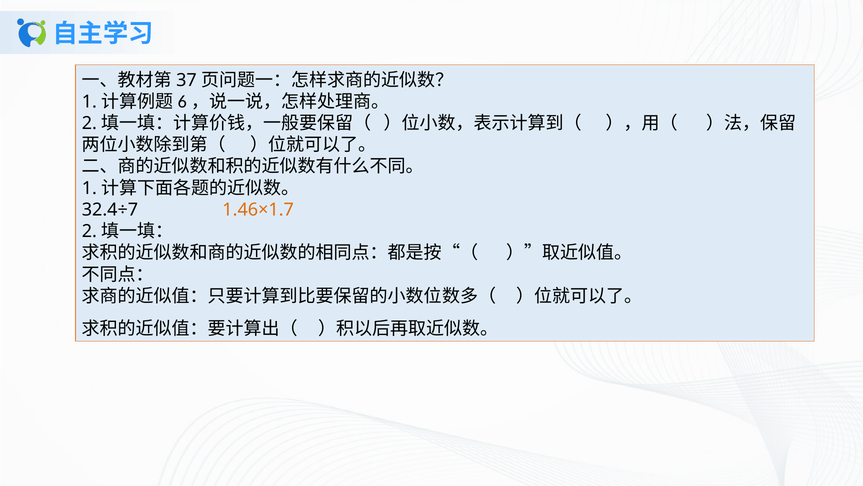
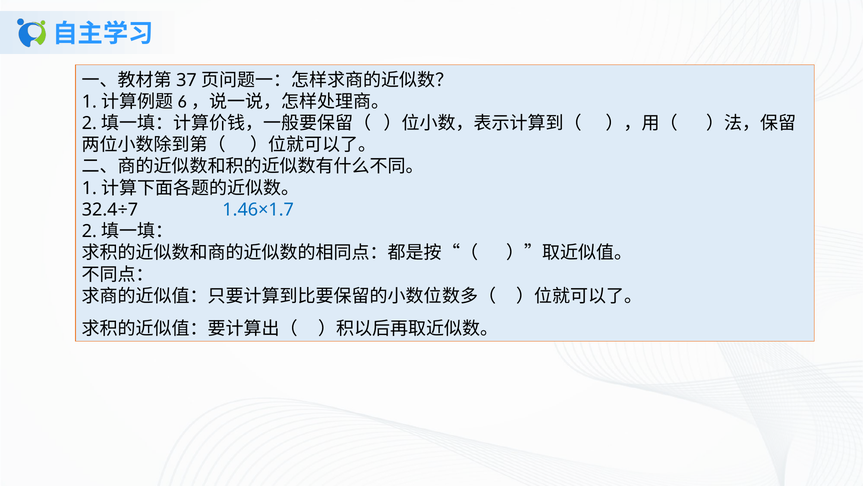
1.46×1.7 colour: orange -> blue (258, 210)
